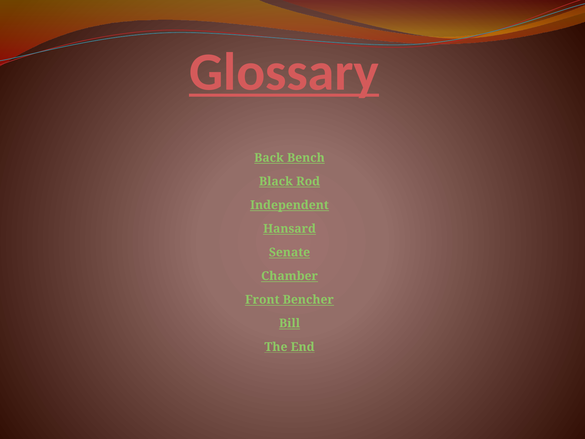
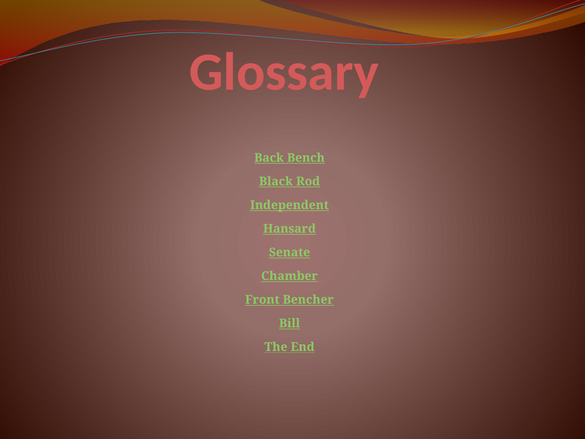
Glossary underline: present -> none (284, 72)
